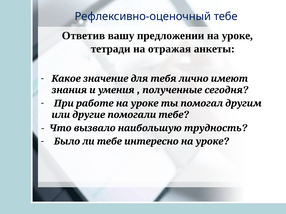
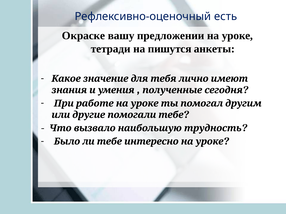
Рефлексивно-оценочный тебе: тебе -> есть (226, 16)
Ответив: Ответив -> Окраске (84, 36)
отражая: отражая -> пишутся (170, 49)
